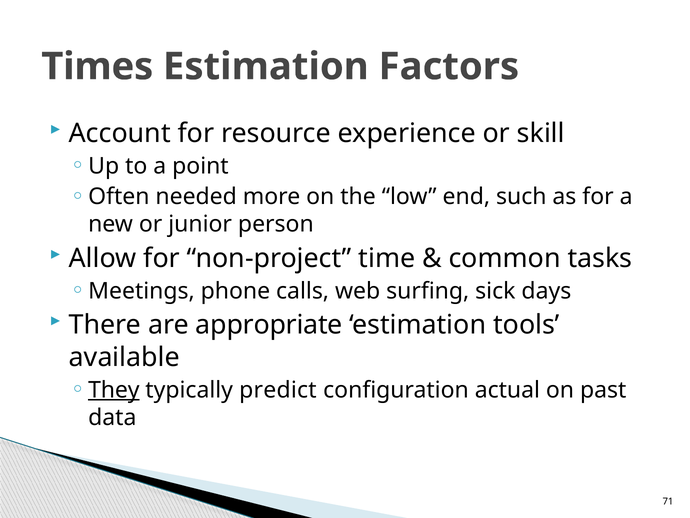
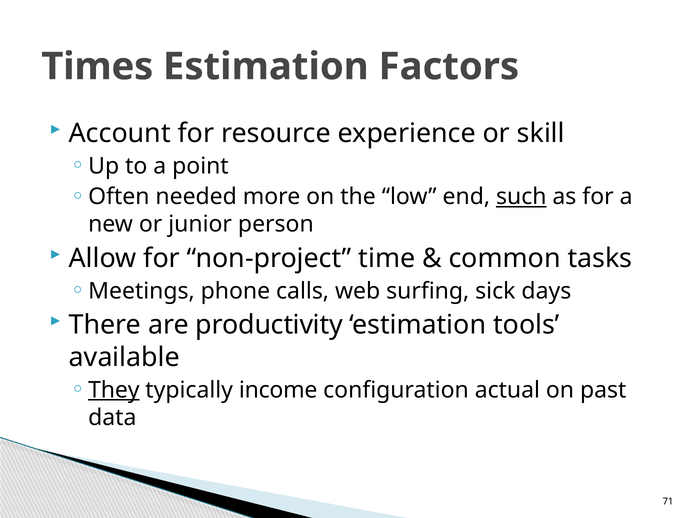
such underline: none -> present (521, 197)
appropriate: appropriate -> productivity (269, 325)
predict: predict -> income (278, 390)
